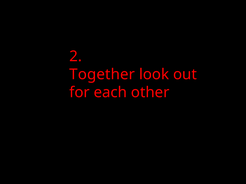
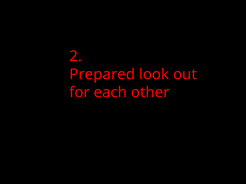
Together: Together -> Prepared (102, 74)
